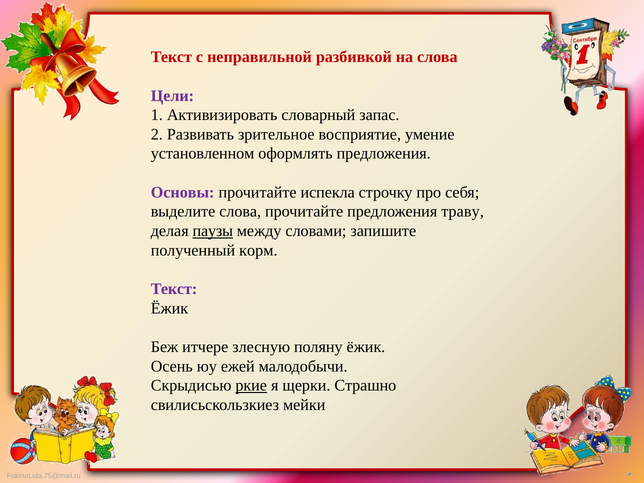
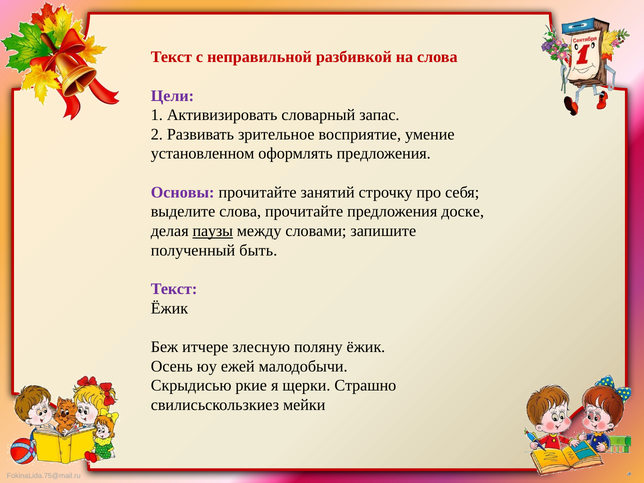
испекла: испекла -> занятий (328, 192)
траву: траву -> доске (463, 212)
корм: корм -> быть (258, 250)
ркие underline: present -> none (251, 386)
